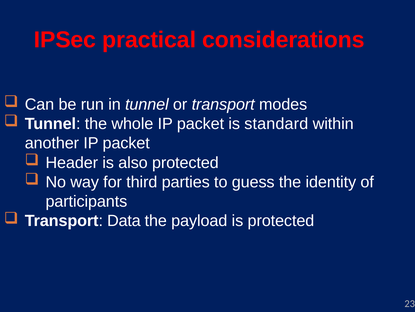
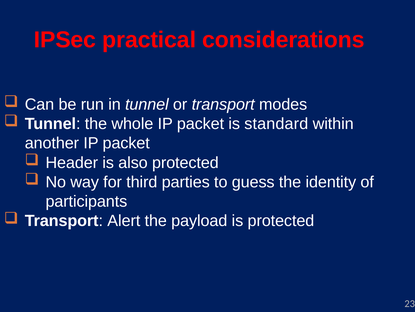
Data: Data -> Alert (124, 220)
